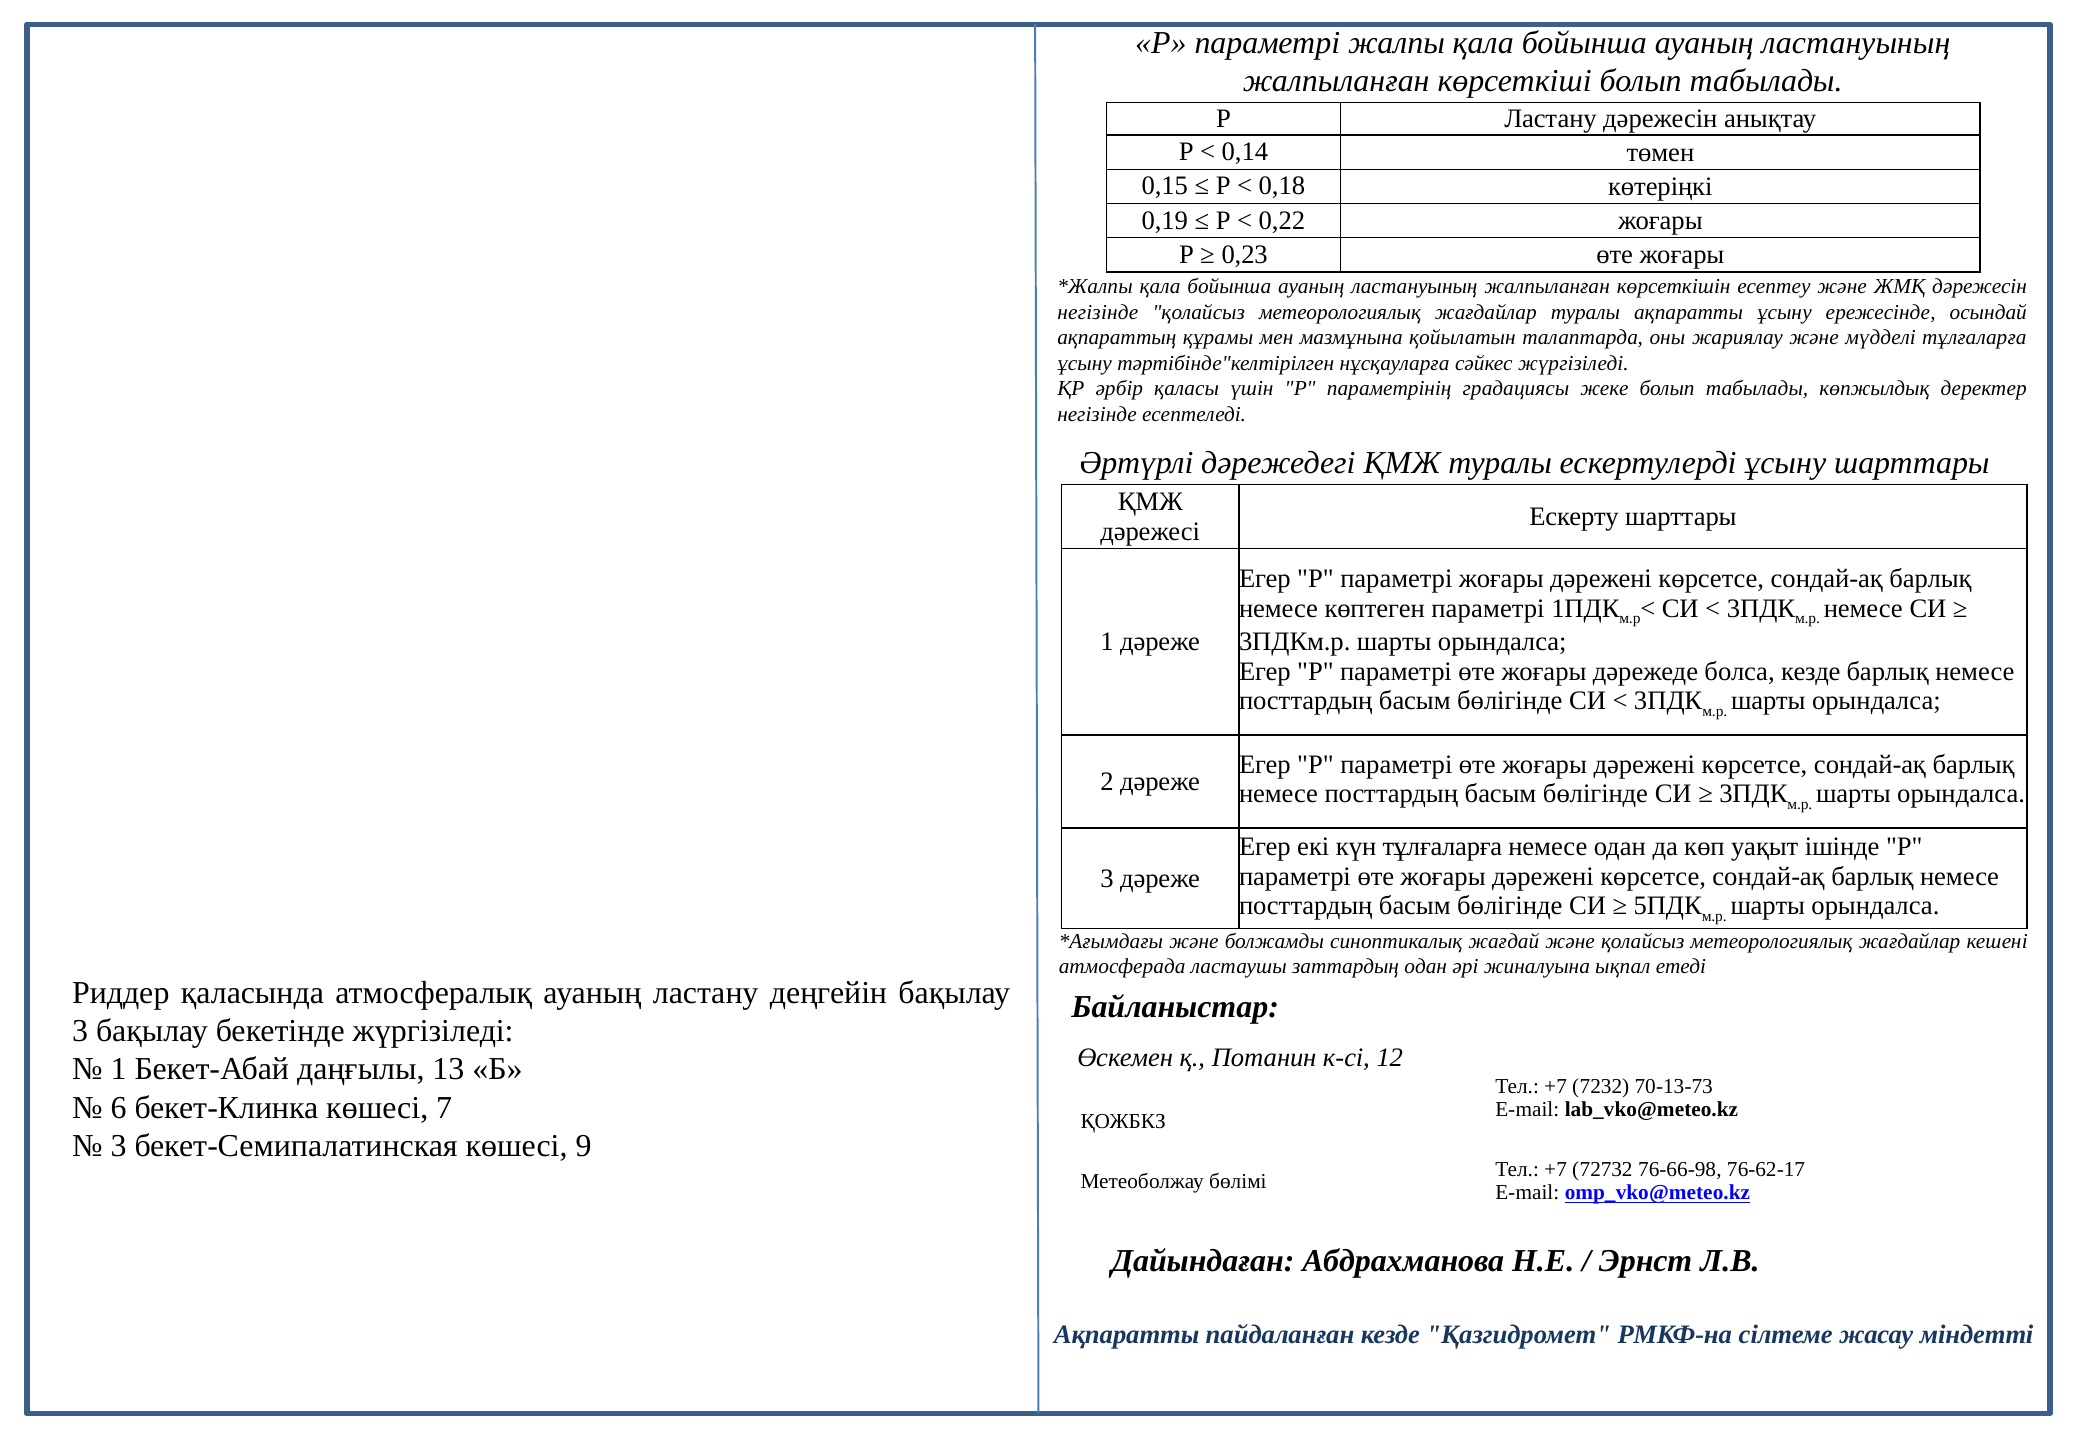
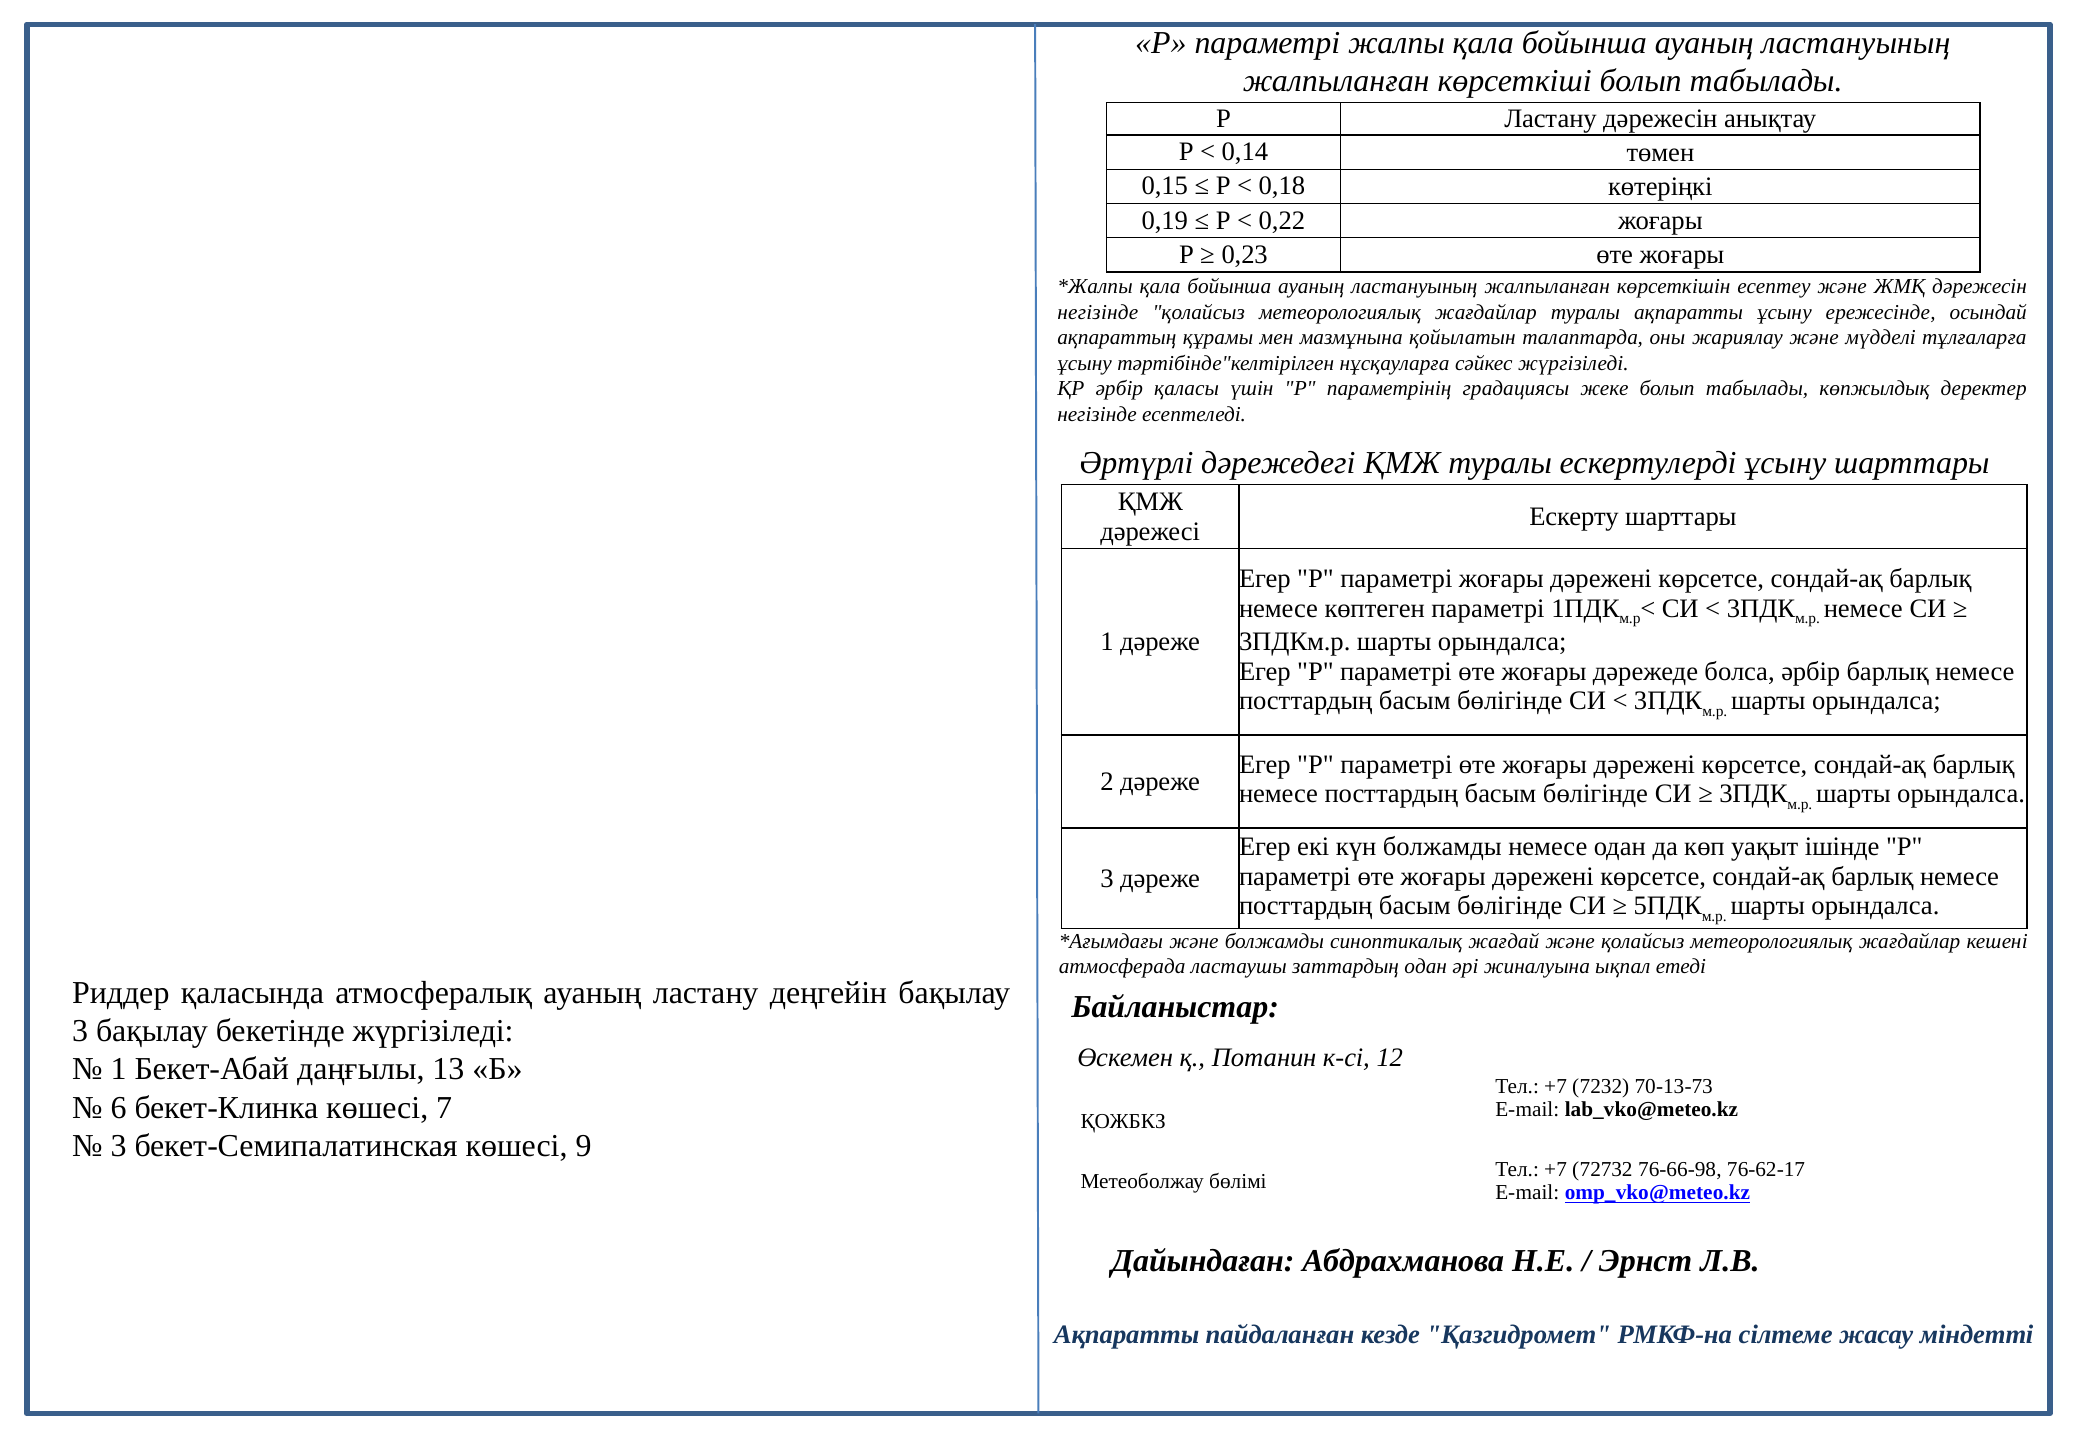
болса кезде: кезде -> әрбір (1811, 671)
күн тұлғаларға: тұлғаларға -> болжамды (1442, 847)
